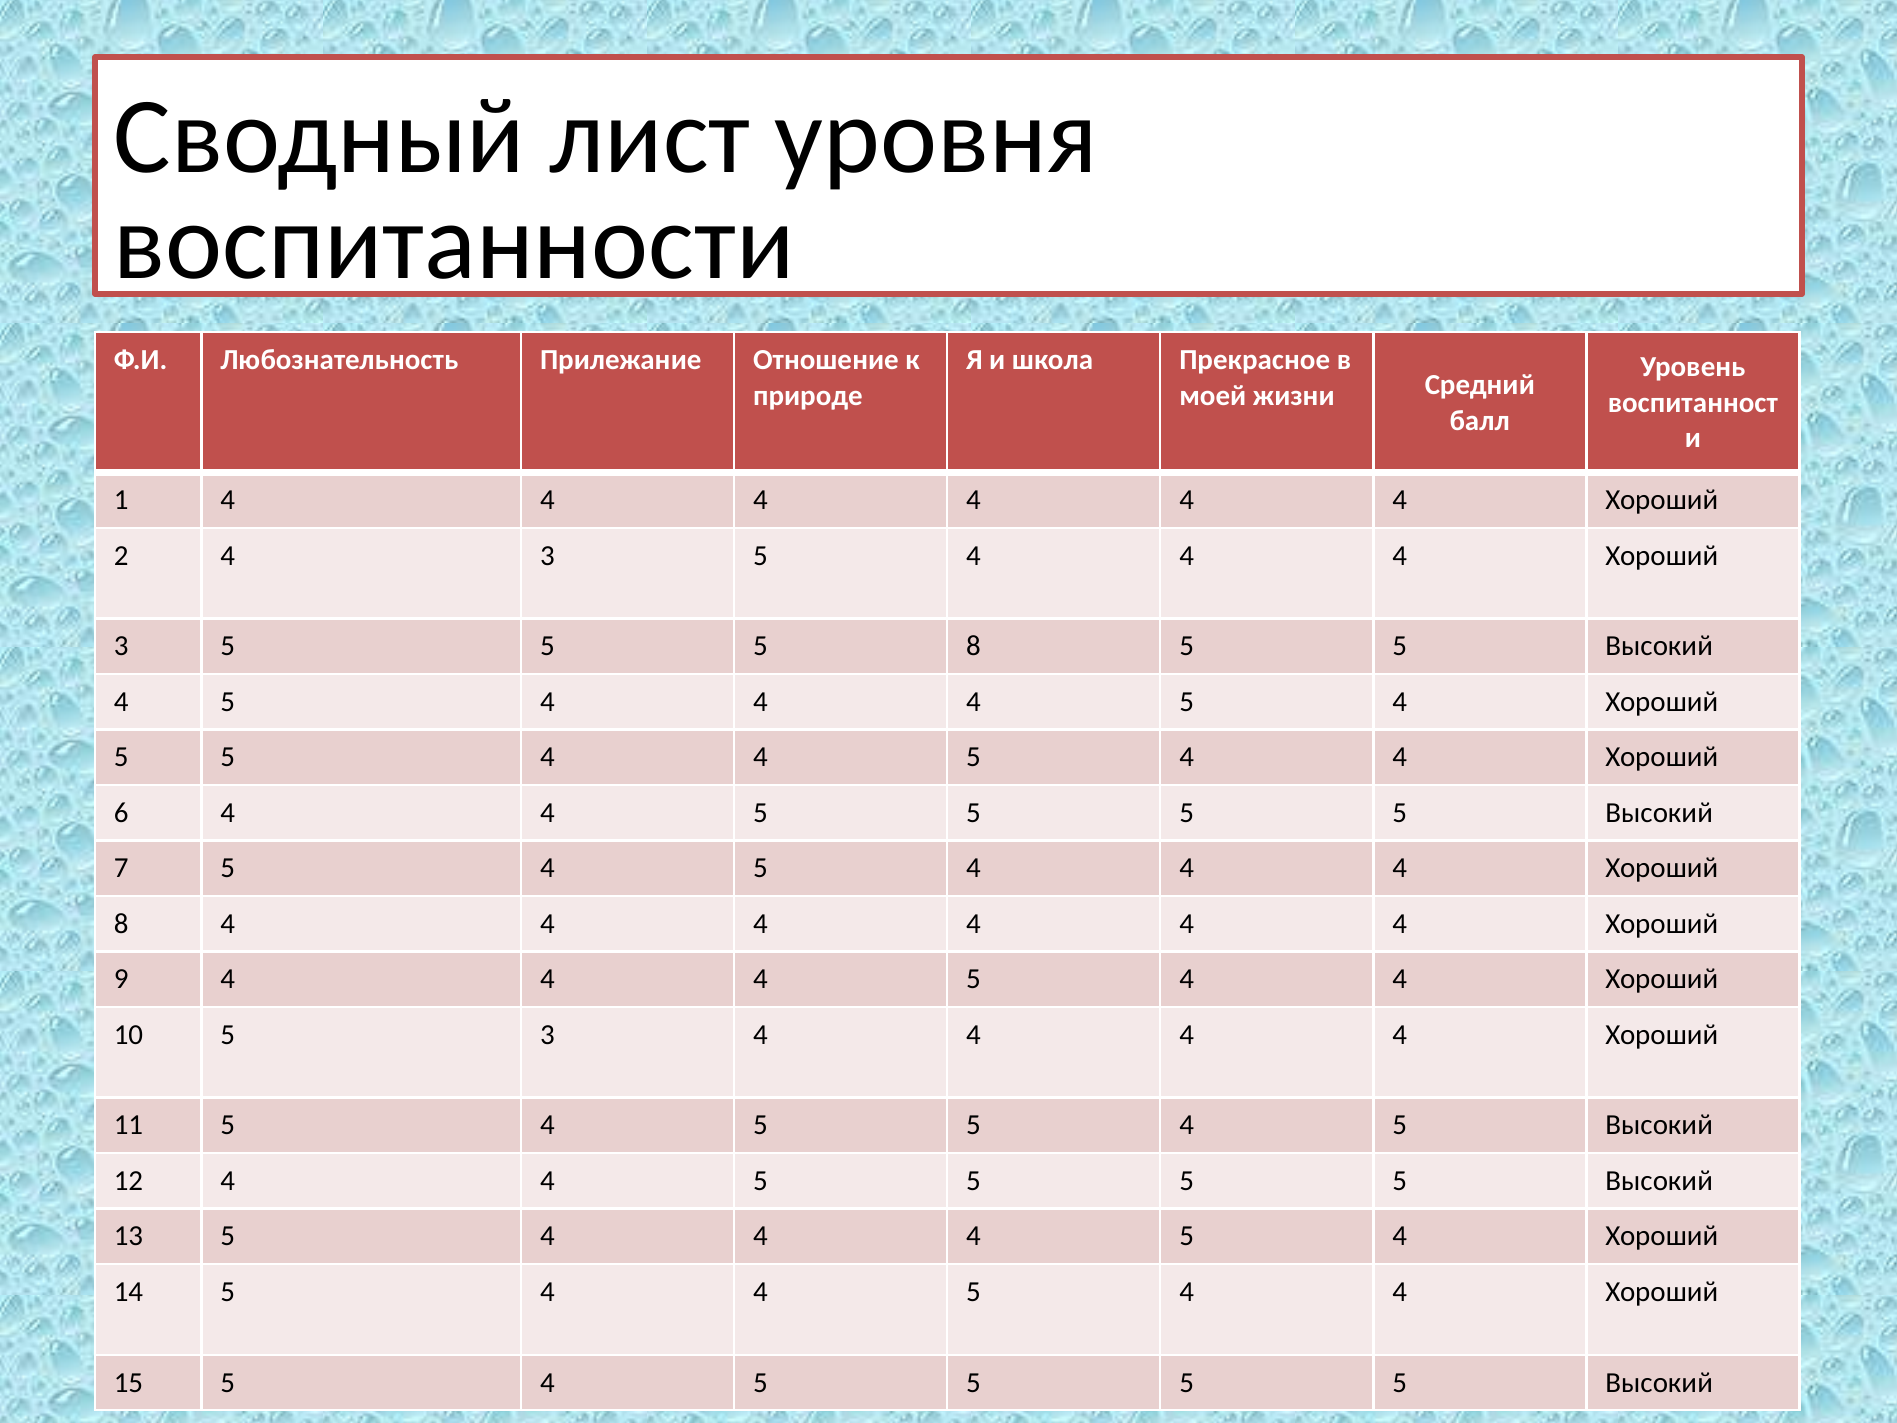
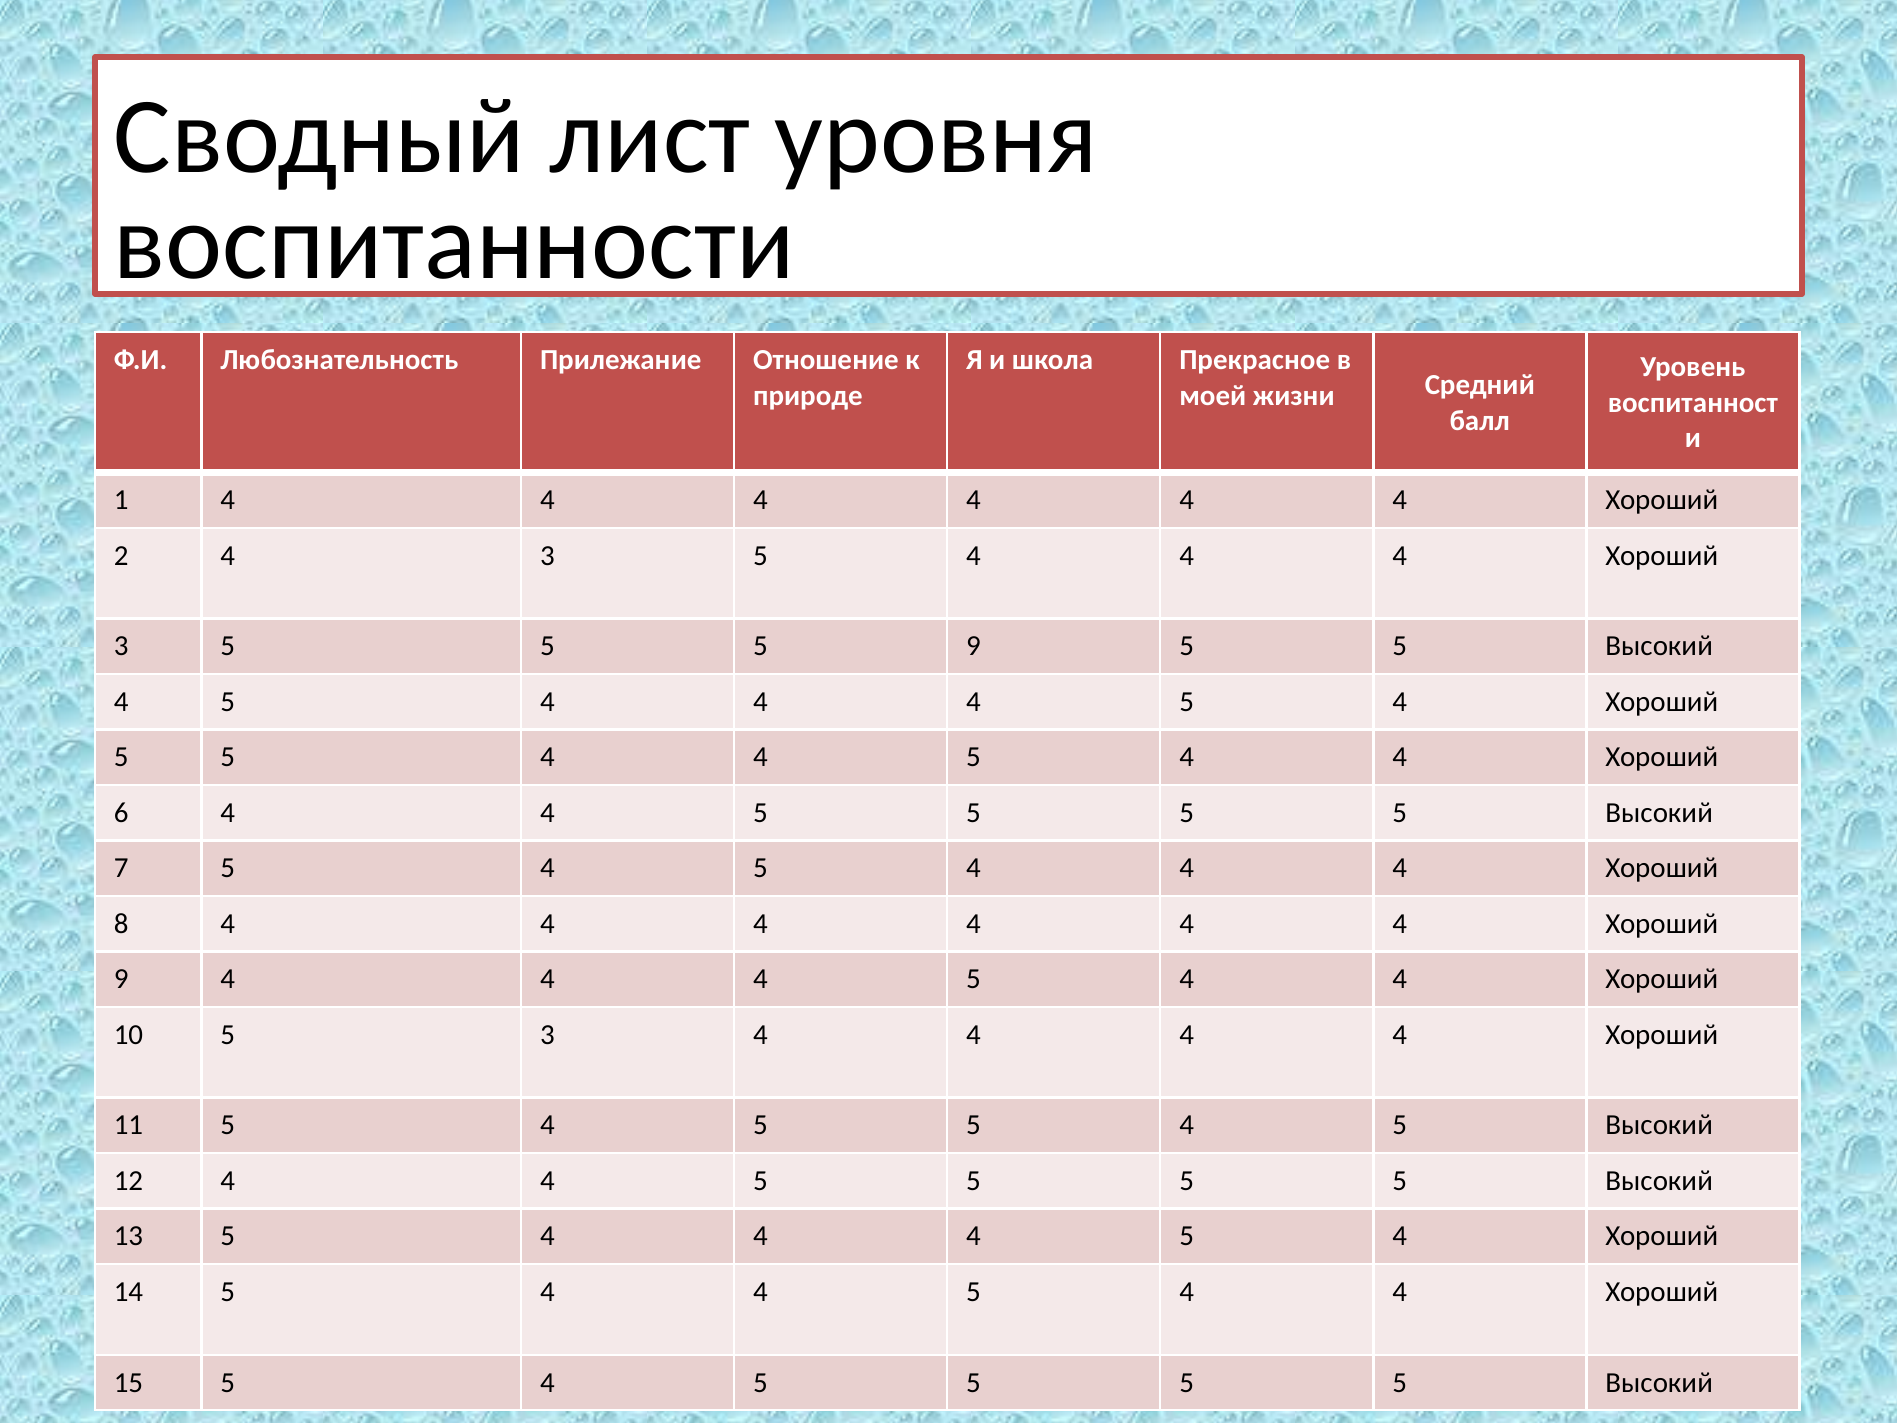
5 8: 8 -> 9 (974, 646)
